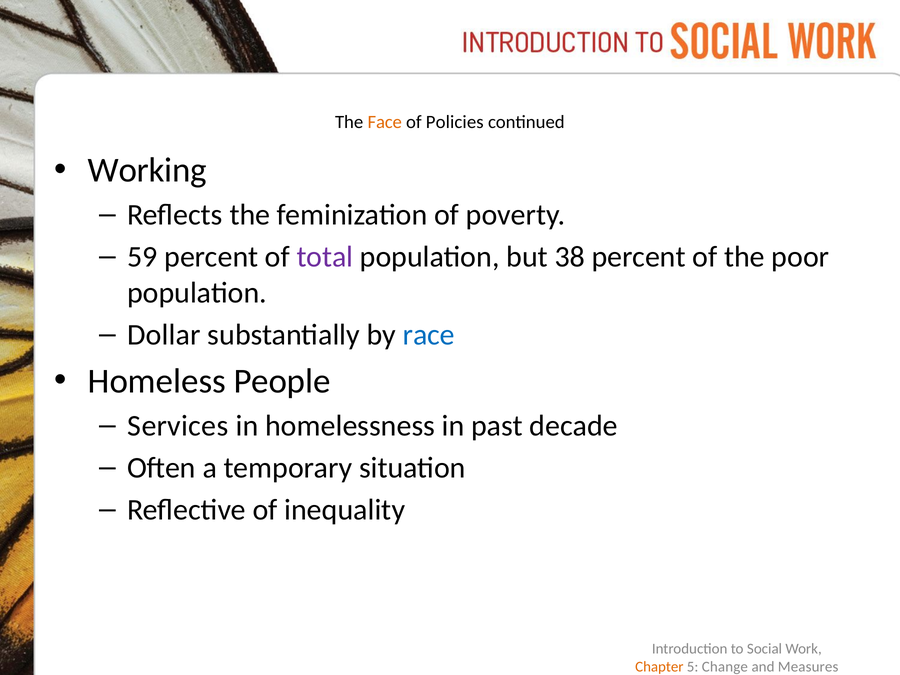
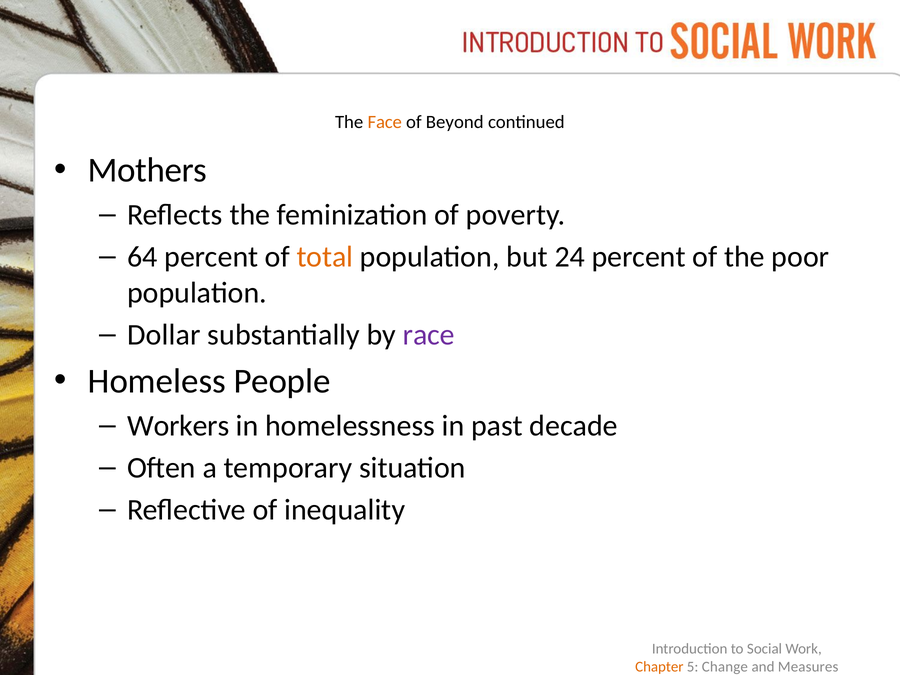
Policies: Policies -> Beyond (455, 122)
Working: Working -> Mothers (147, 170)
59: 59 -> 64 (142, 257)
total colour: purple -> orange (325, 257)
38: 38 -> 24 (570, 257)
race colour: blue -> purple (429, 335)
Services: Services -> Workers (178, 426)
